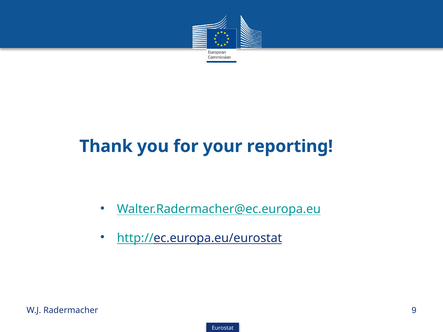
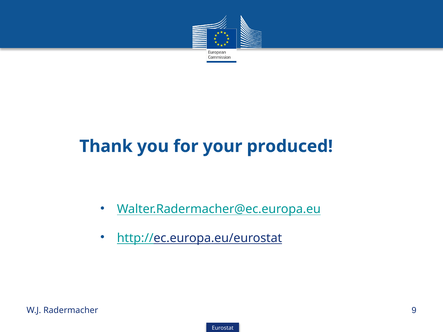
reporting: reporting -> produced (290, 146)
